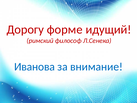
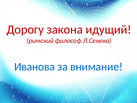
форме: форме -> закона (65, 29)
